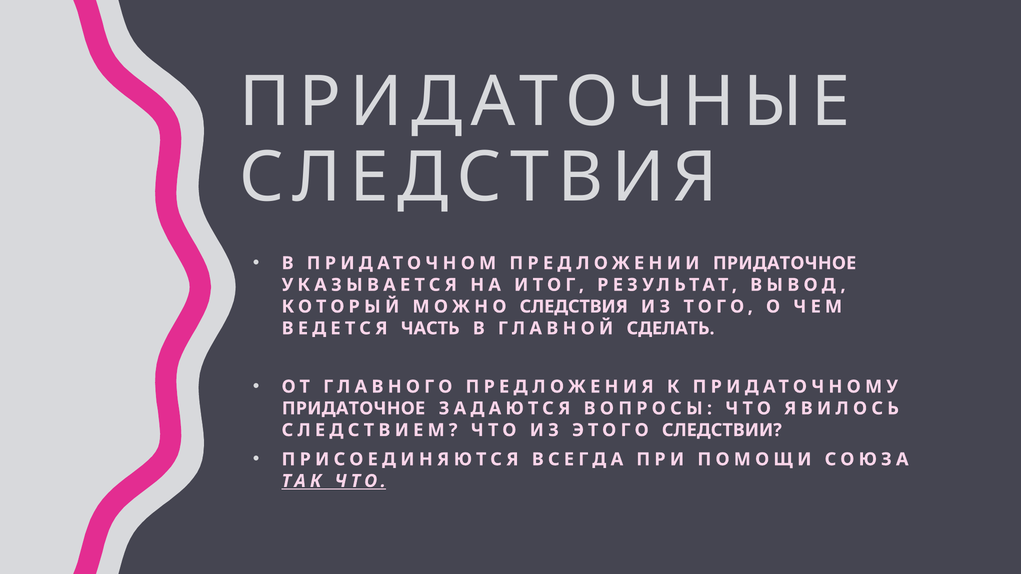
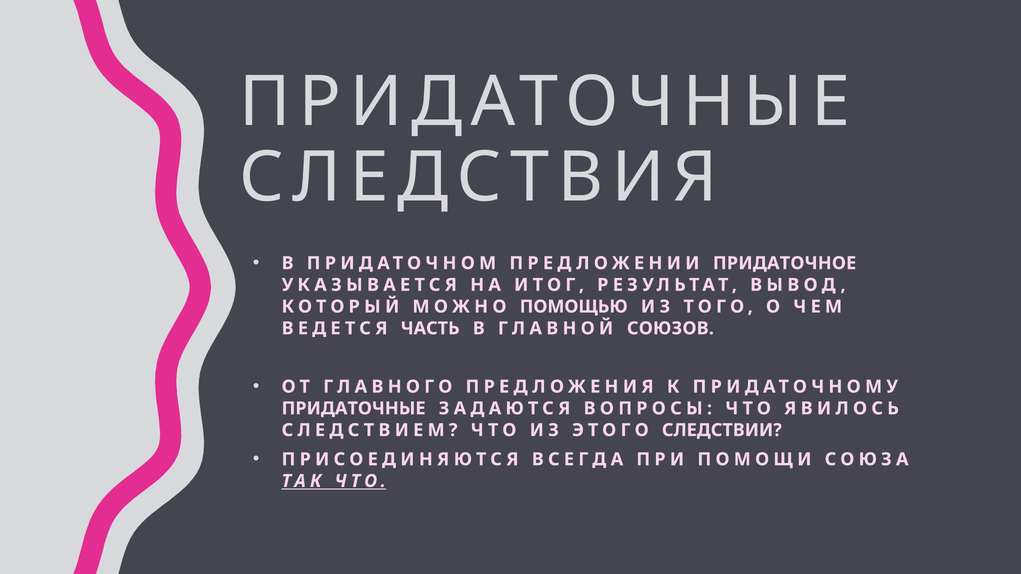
МОЖНО СЛЕДСТВИЯ: СЛЕДСТВИЯ -> ПОМОЩЬЮ (574, 307)
СДЕЛАТЬ: СДЕЛАТЬ -> СОЮЗОВ (670, 329)
ПРИДАТОЧНОЕ: ПРИДАТОЧНОЕ -> ПРИДАТОЧНЫЕ (354, 409)
